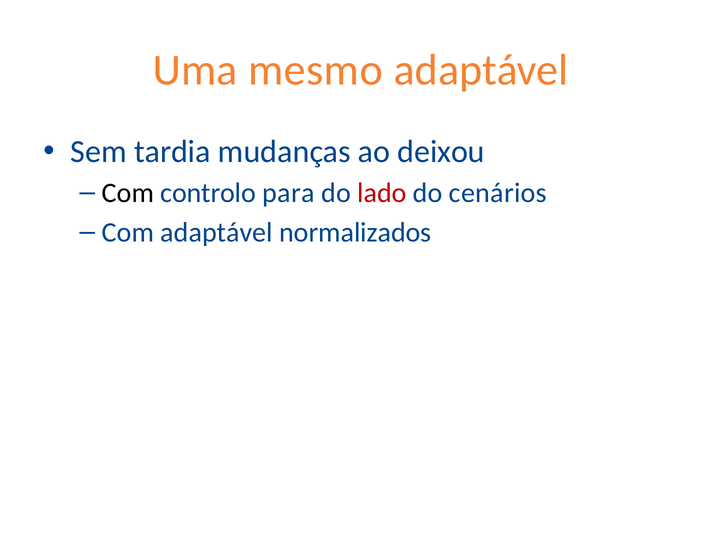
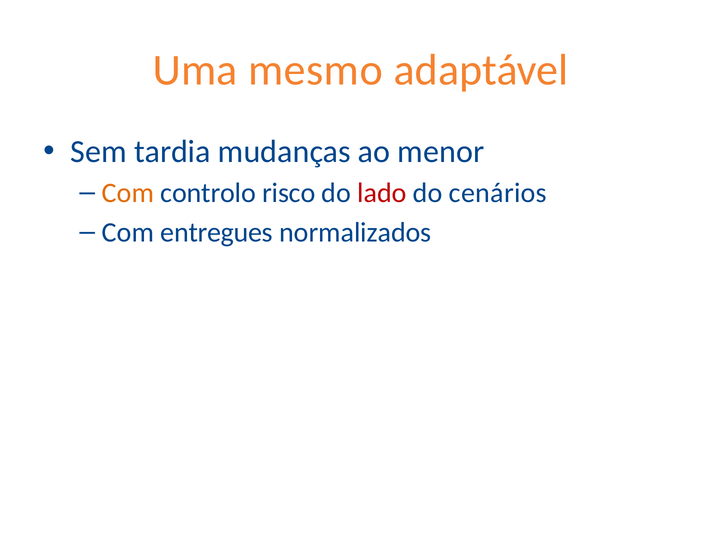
deixou: deixou -> menor (441, 151)
Com colour: black -> orange (128, 193)
para: para -> risco (289, 193)
Com adaptável: adaptável -> entregues (217, 232)
